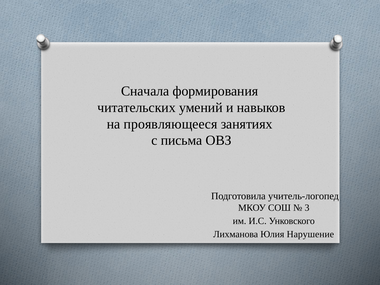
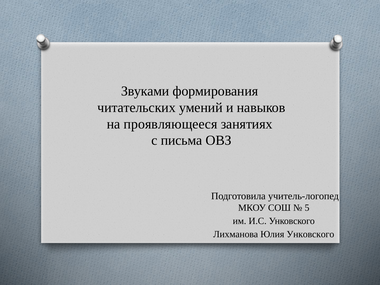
Сначала: Сначала -> Звуками (145, 91)
3: 3 -> 5 (307, 208)
Юлия Нарушение: Нарушение -> Унковского (310, 234)
